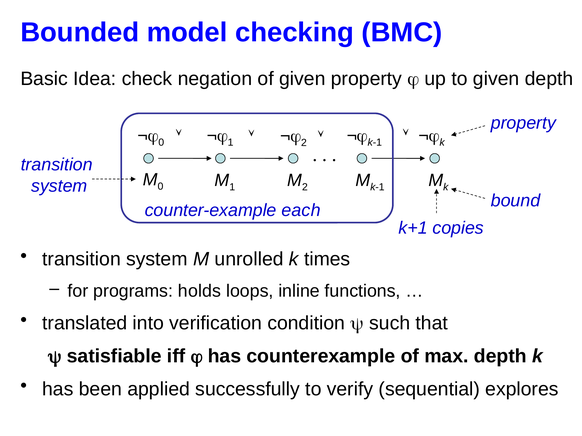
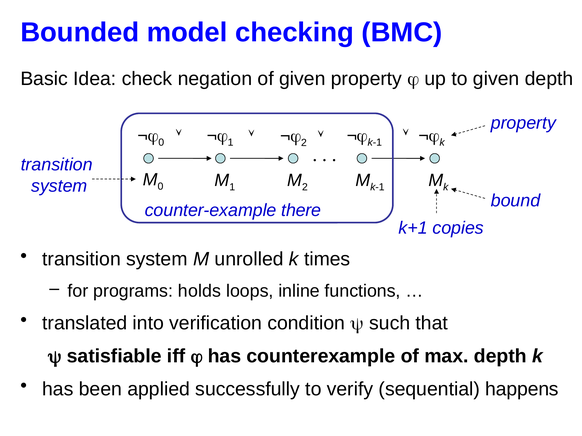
each: each -> there (301, 210)
explores: explores -> happens (522, 390)
